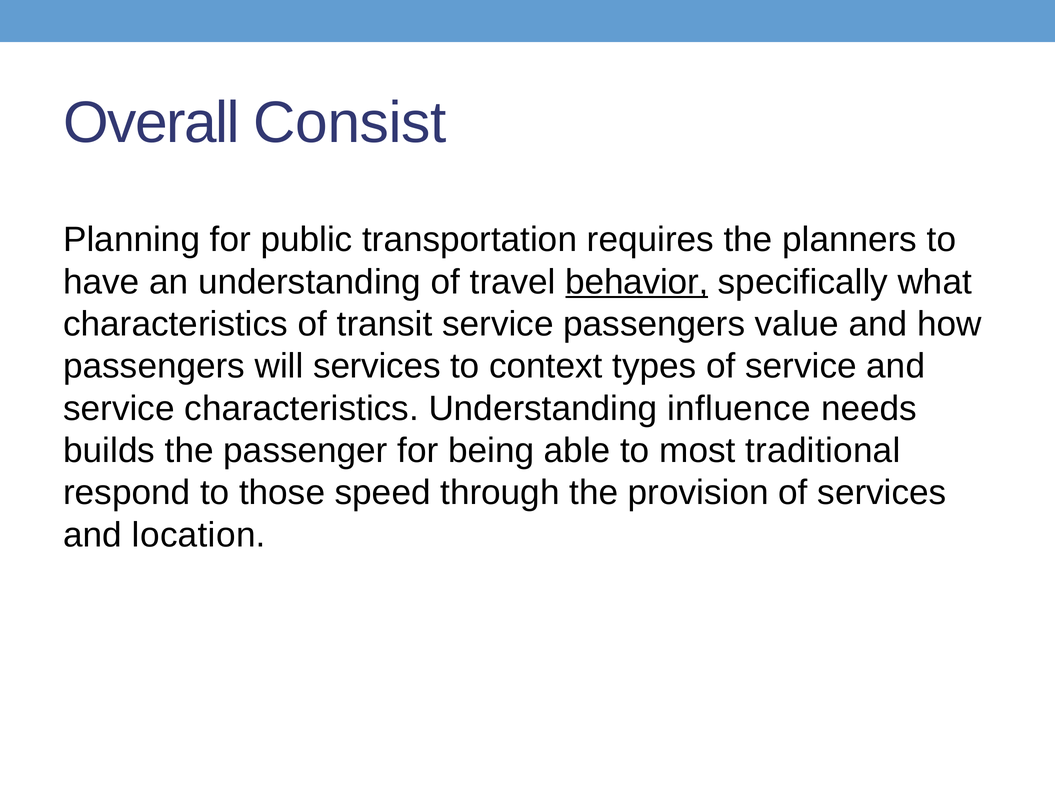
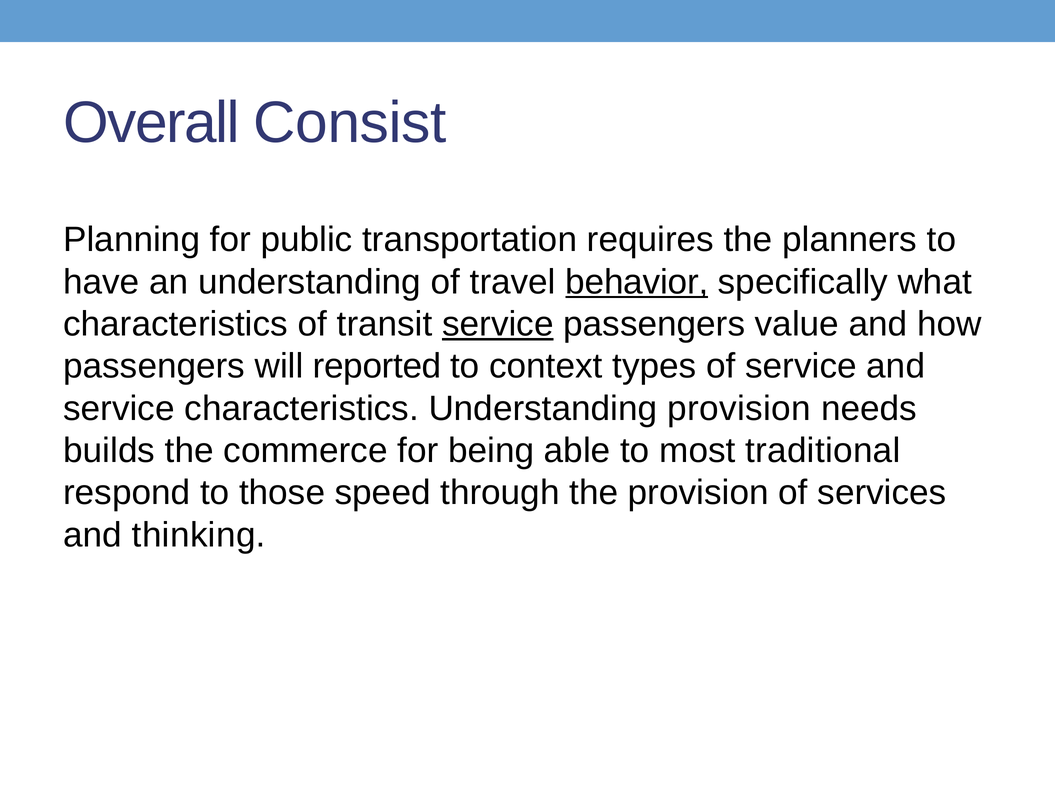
service underline: none -> present (498, 324)
will services: services -> reported (377, 366)
Understanding influence: influence -> provision (739, 409)
passenger: passenger -> commerce (306, 451)
location: location -> thinking (199, 535)
